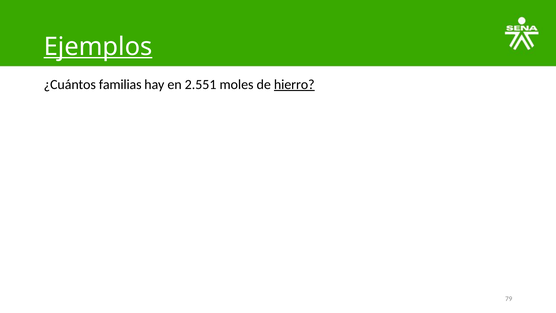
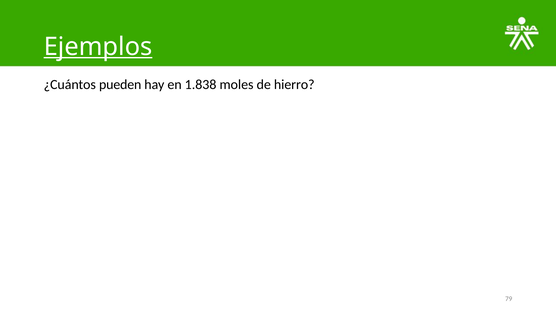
familias: familias -> pueden (120, 84)
2.551: 2.551 -> 1.838 (201, 84)
hierro underline: present -> none (294, 84)
